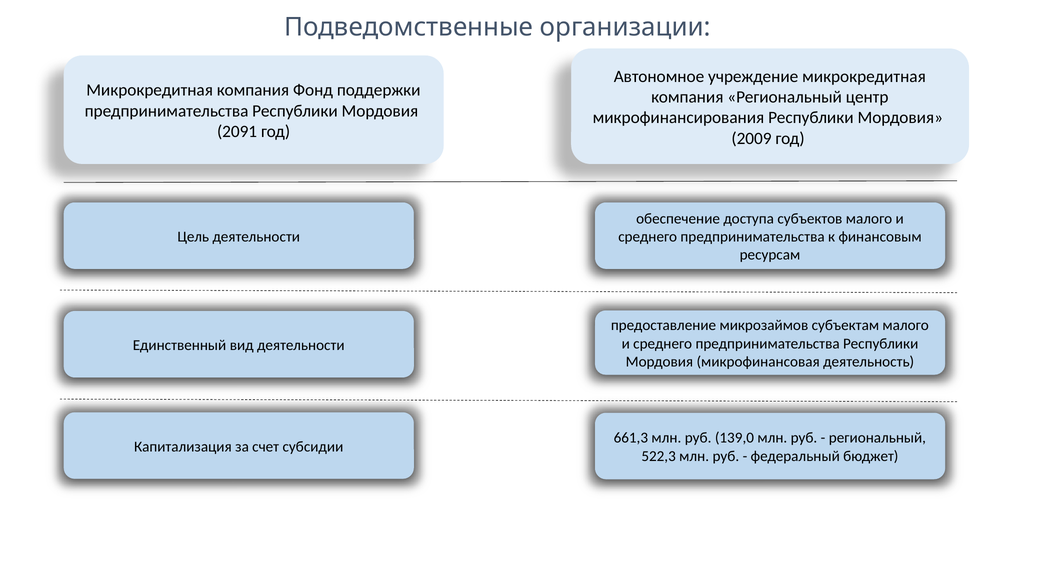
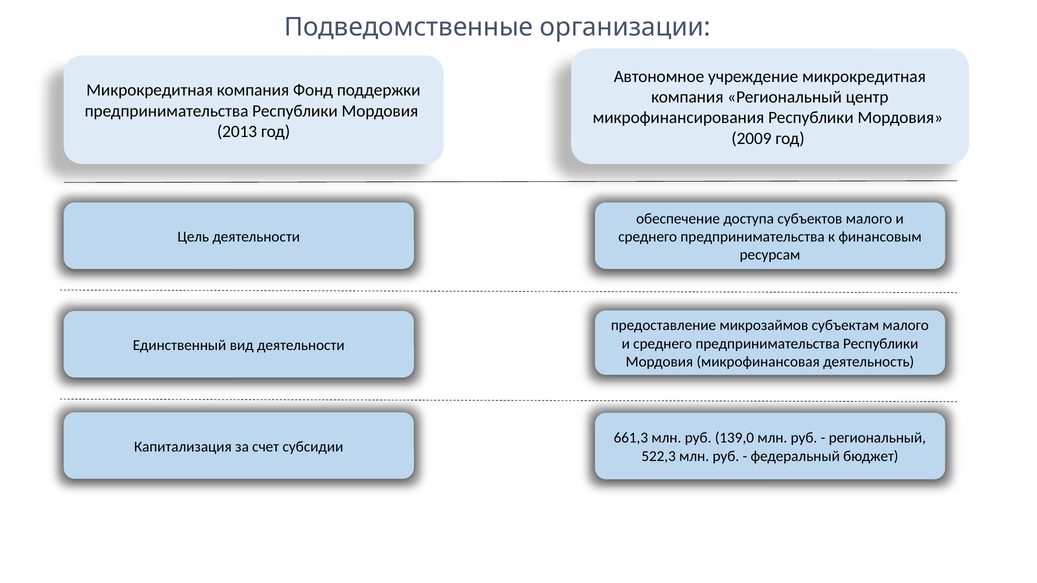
2091: 2091 -> 2013 (237, 132)
